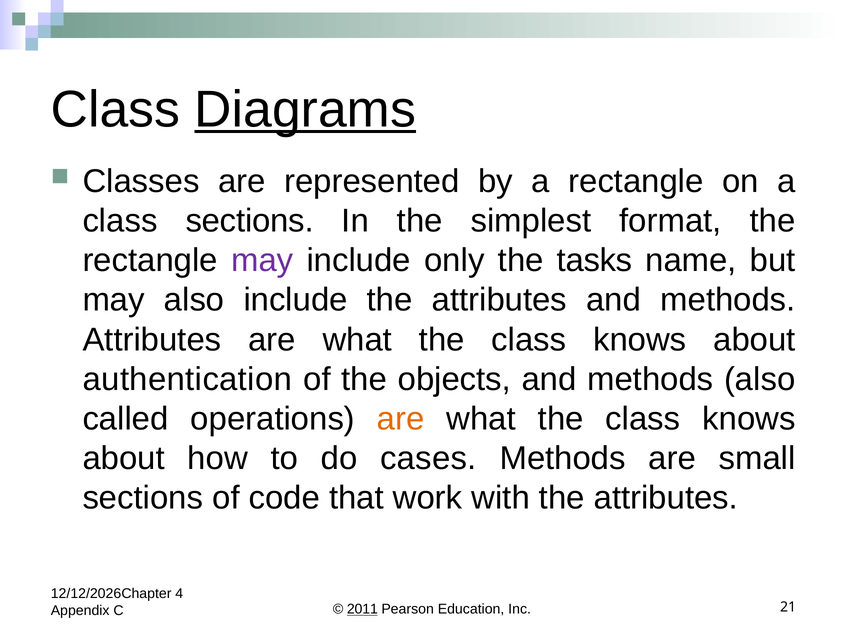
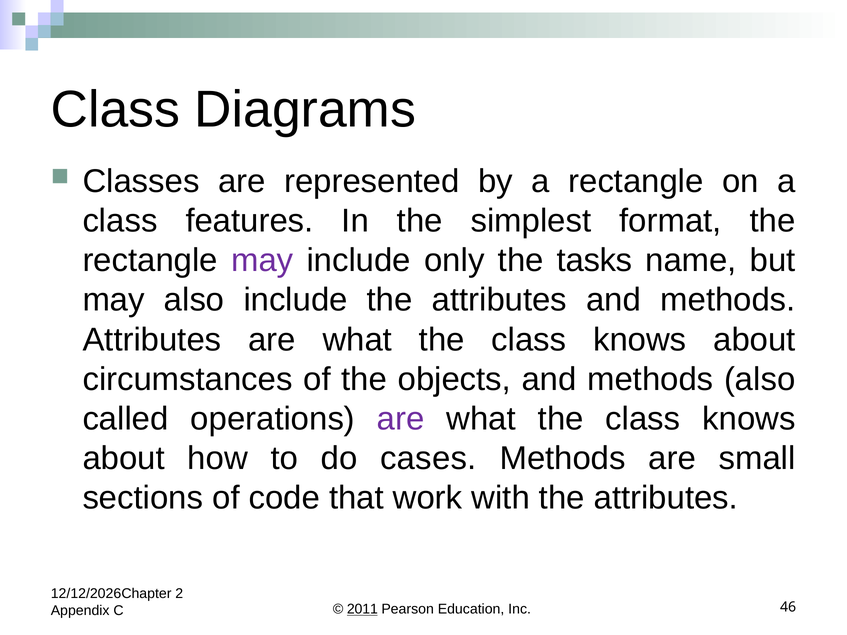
Diagrams underline: present -> none (305, 109)
class sections: sections -> features (249, 221)
authentication: authentication -> circumstances (188, 379)
are colour: orange -> purple (401, 419)
4: 4 -> 2 (179, 594)
21: 21 -> 46 (788, 607)
